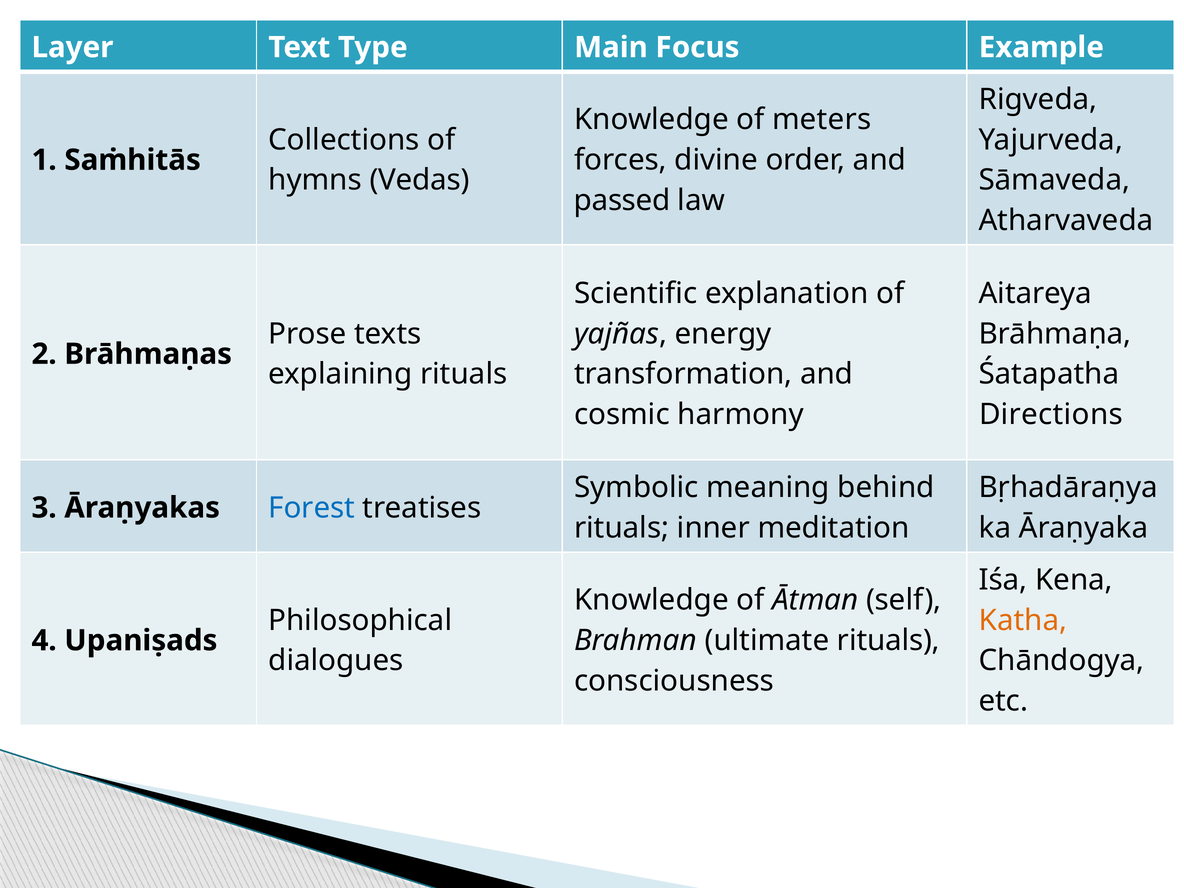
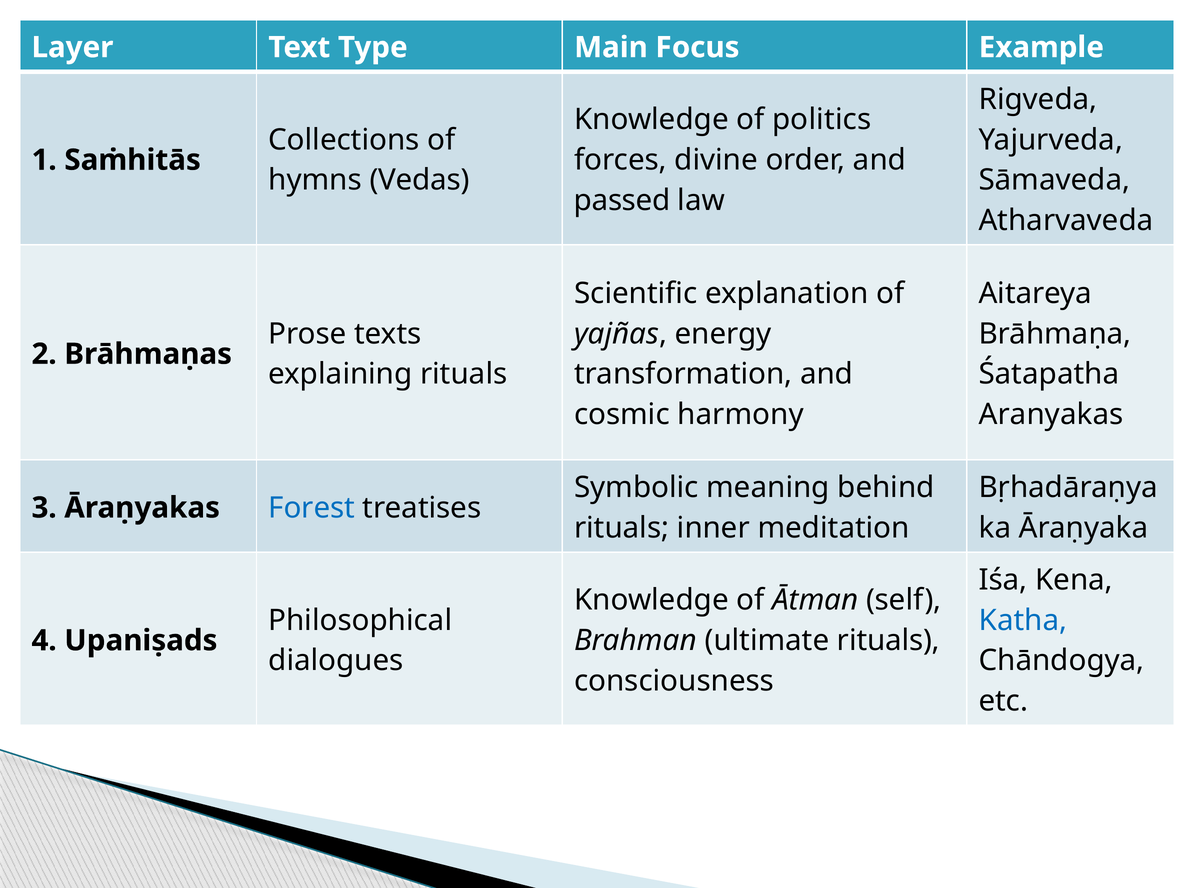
meters: meters -> politics (822, 120)
Directions: Directions -> Aranyakas (1051, 414)
Katha colour: orange -> blue (1023, 620)
